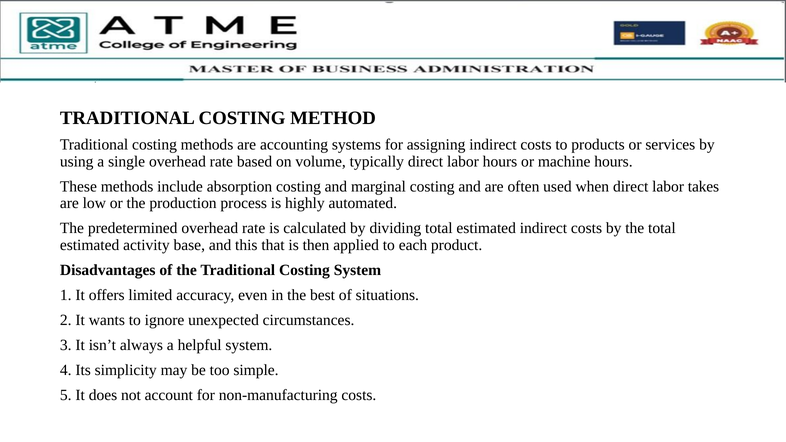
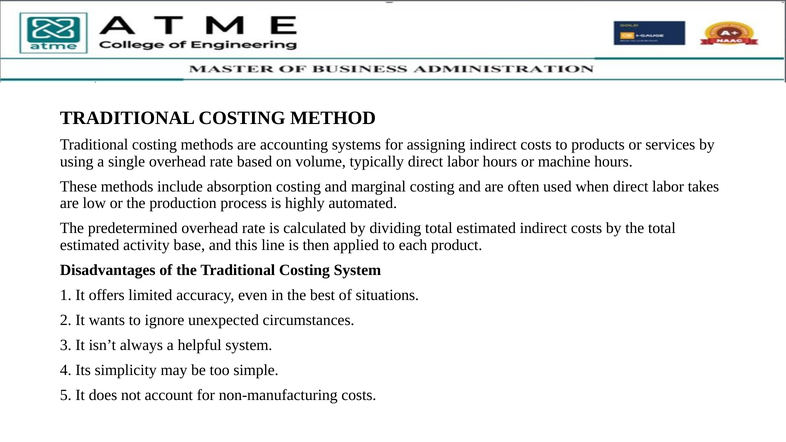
that: that -> line (273, 245)
